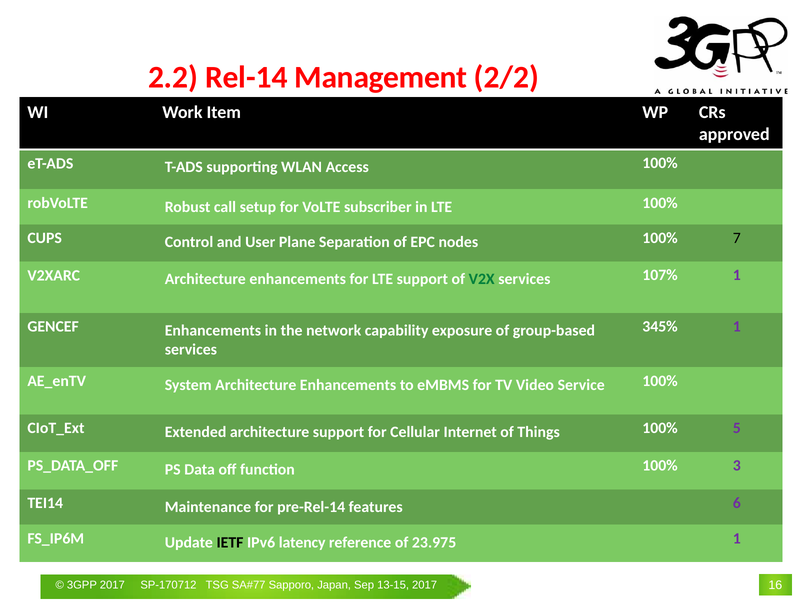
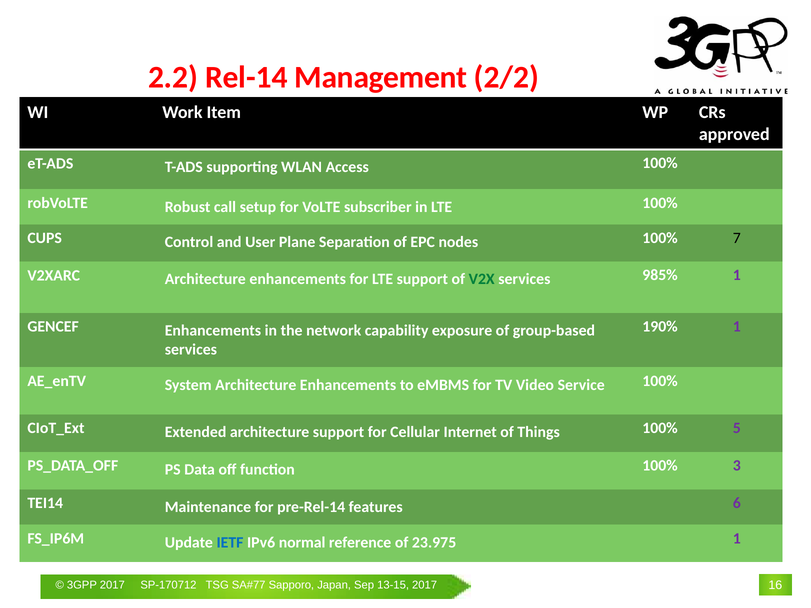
107%: 107% -> 985% (660, 275)
345%: 345% -> 190% (660, 327)
IETF colour: black -> blue (230, 543)
latency: latency -> normal (302, 543)
